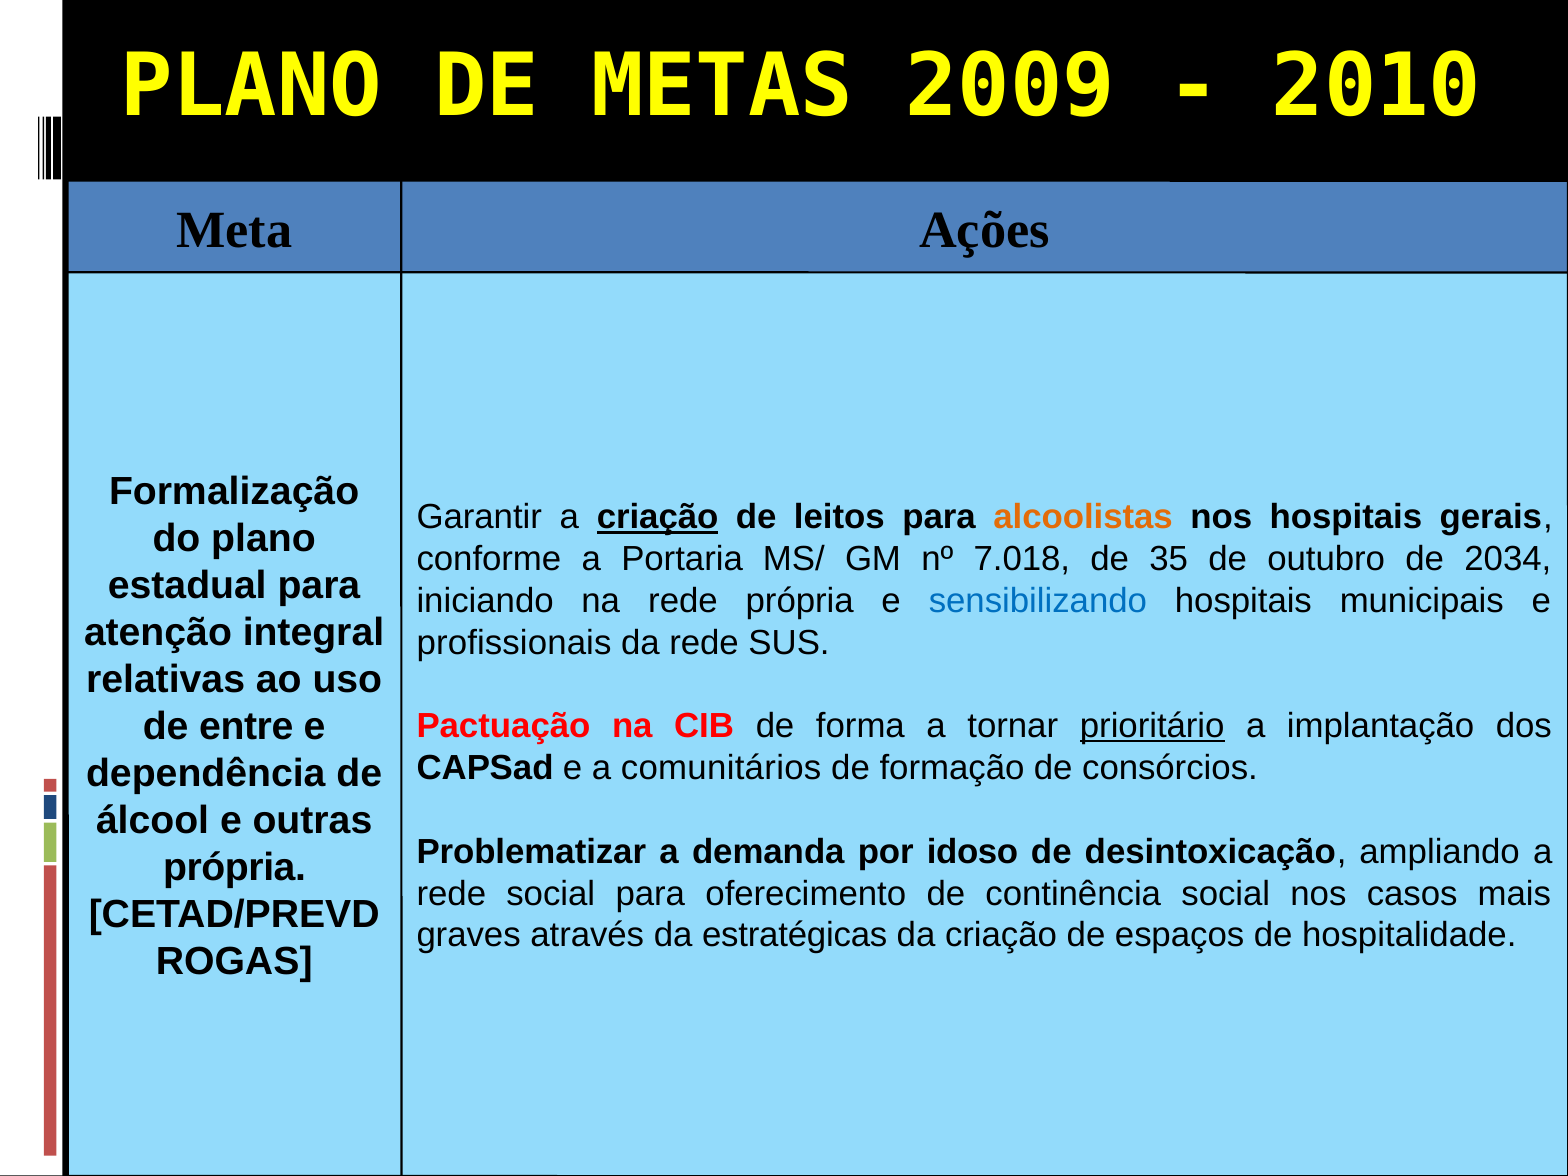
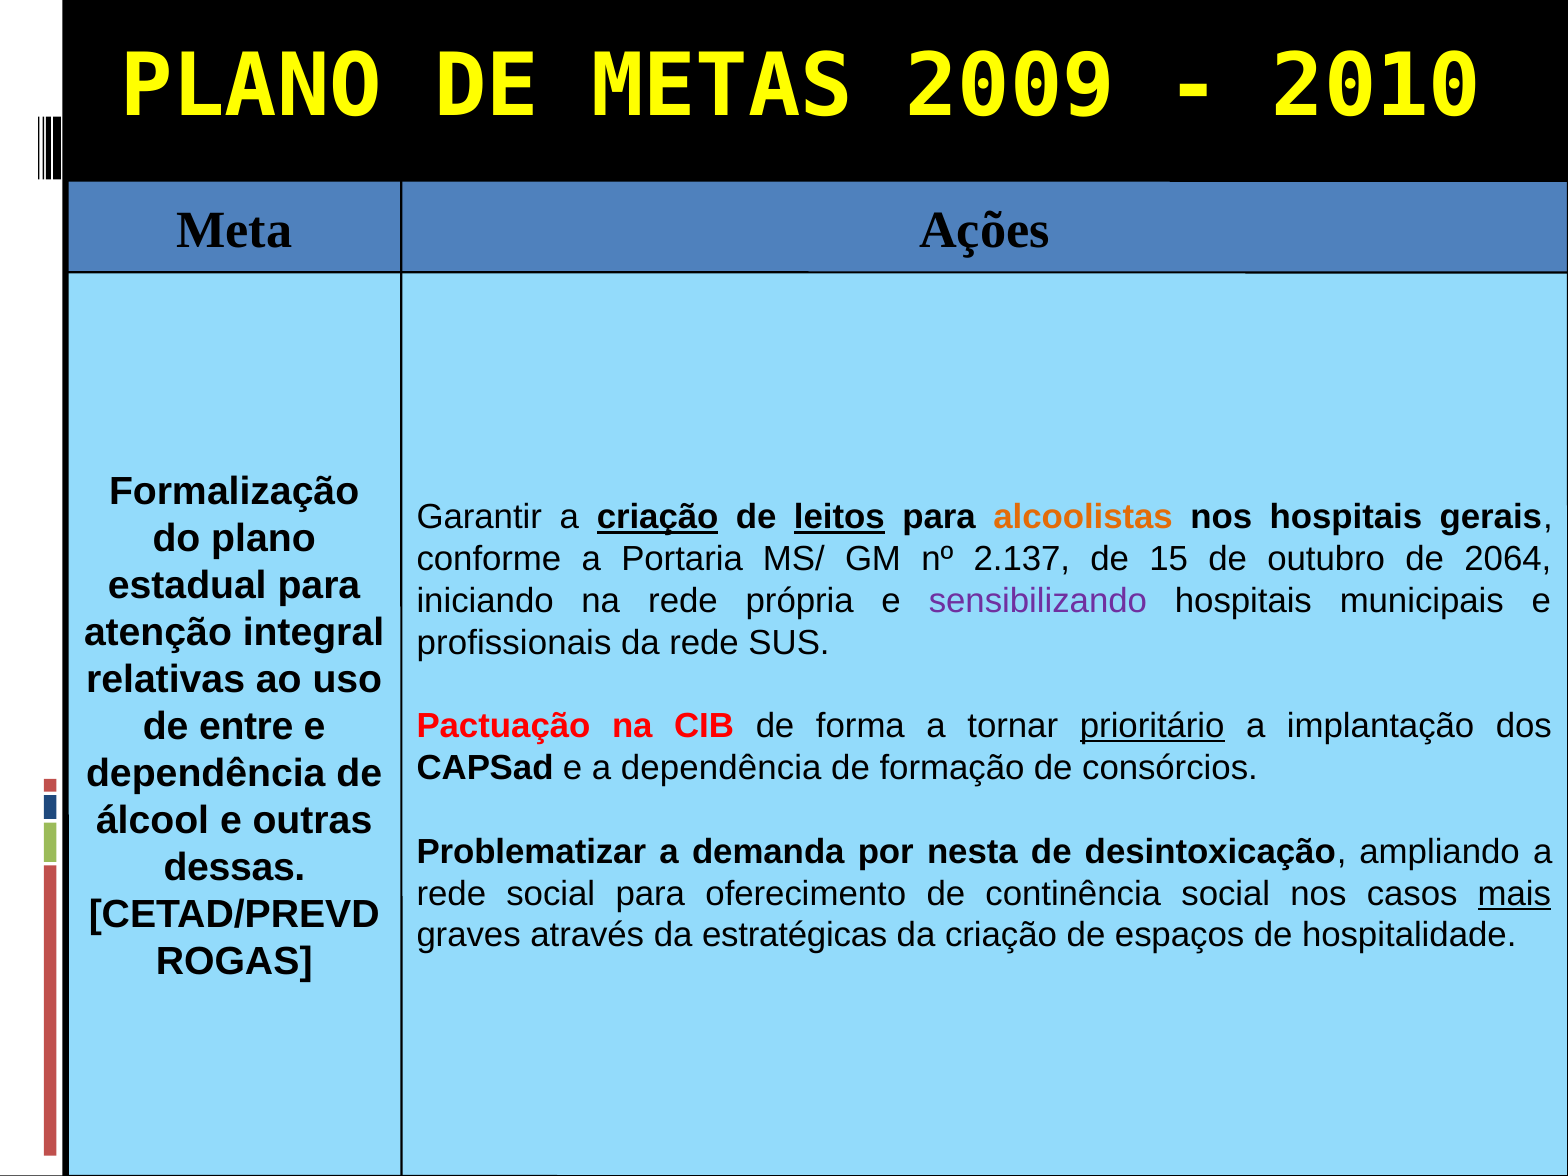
leitos underline: none -> present (839, 517)
7.018: 7.018 -> 2.137 (1022, 559)
35: 35 -> 15 (1169, 559)
2034: 2034 -> 2064 (1508, 559)
sensibilizando colour: blue -> purple (1038, 601)
a comunitários: comunitários -> dependência (721, 768)
idoso: idoso -> nesta (972, 852)
própria: própria -> dessas (234, 868)
mais underline: none -> present (1514, 894)
